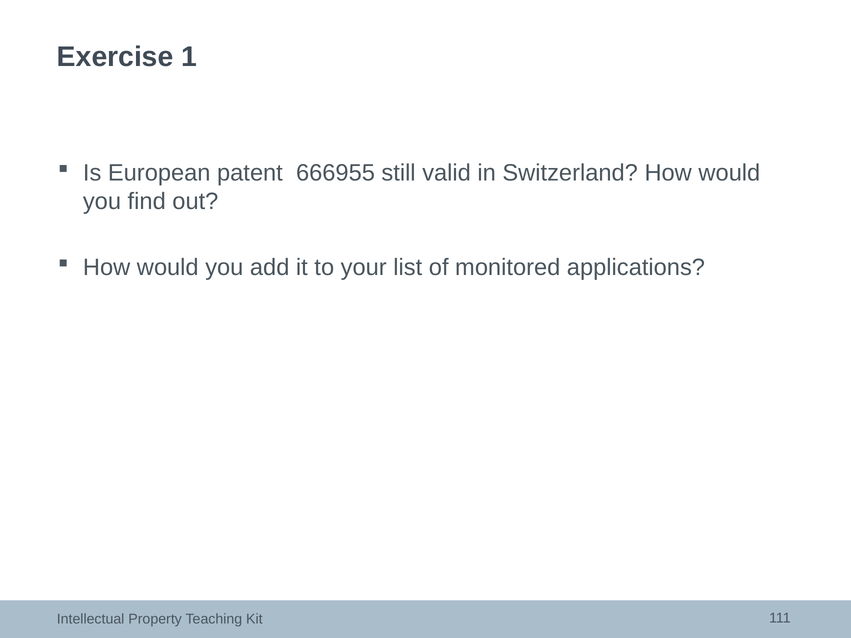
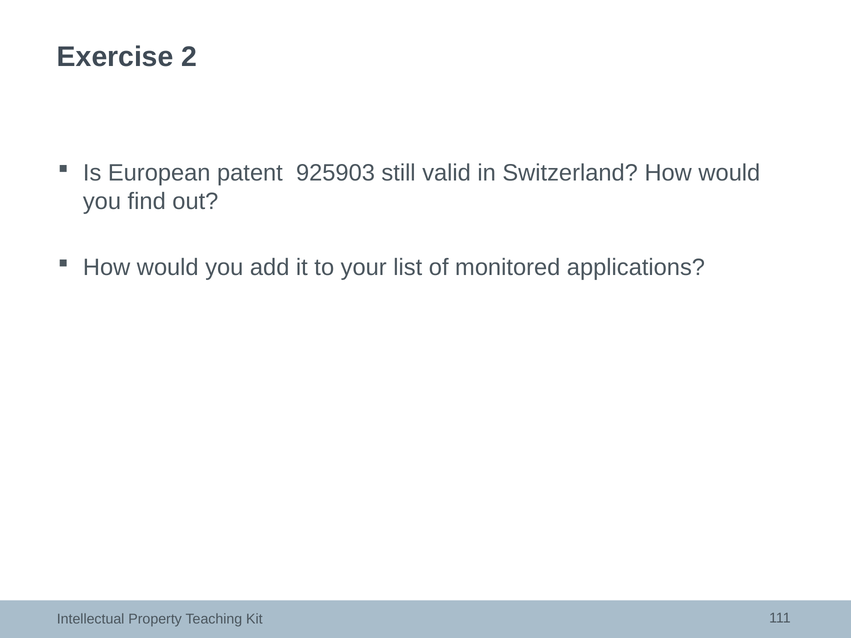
1: 1 -> 2 (189, 57)
666955: 666955 -> 925903 (336, 173)
